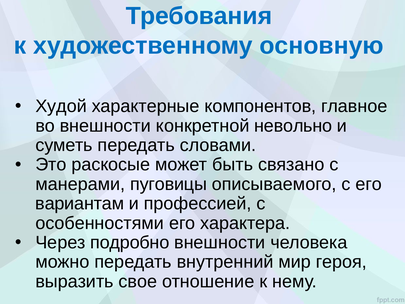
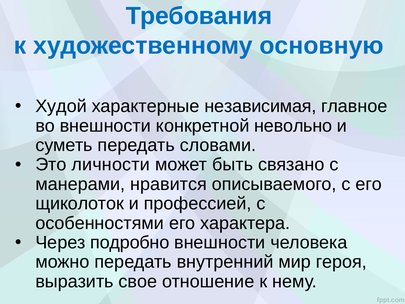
компонентов: компонентов -> независимая (261, 106)
раскосые: раскосые -> личности (111, 165)
пуговицы: пуговицы -> нравится (169, 184)
вариантам: вариантам -> щиколоток (80, 203)
